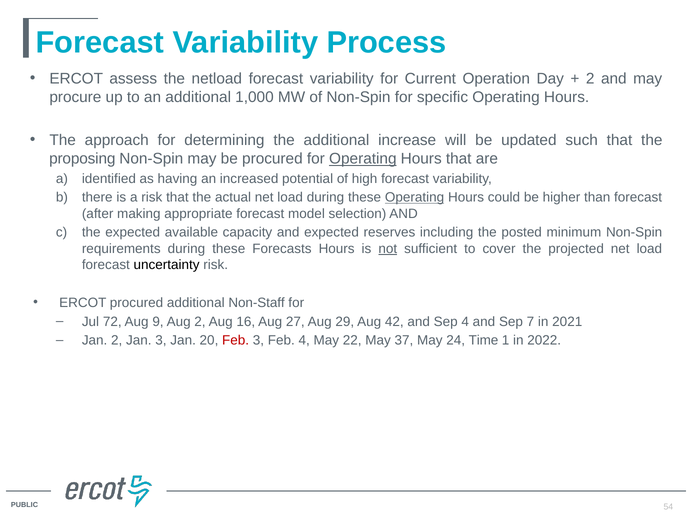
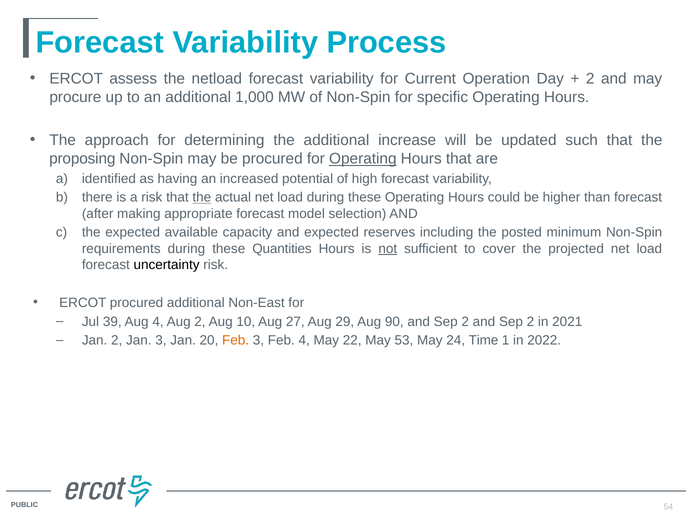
the underline: none -> present (202, 197)
Operating underline: present -> none (415, 197)
Forecasts: Forecasts -> Quantities (282, 249)
Non-Staff: Non-Staff -> Non-East (257, 303)
72: 72 -> 39 (112, 321)
Aug 9: 9 -> 4 (158, 321)
16: 16 -> 10 (246, 321)
42: 42 -> 90 (394, 321)
4: 4 -> 2 (465, 321)
7: 7 -> 2 (530, 321)
Feb colour: red -> orange (236, 340)
37: 37 -> 53 (404, 340)
